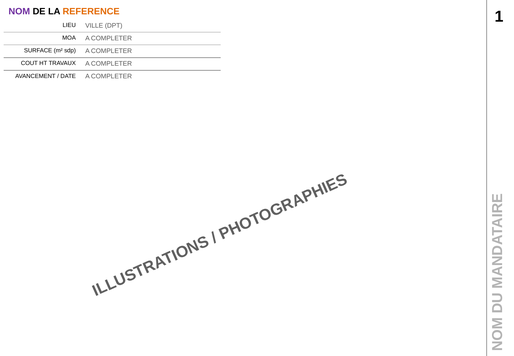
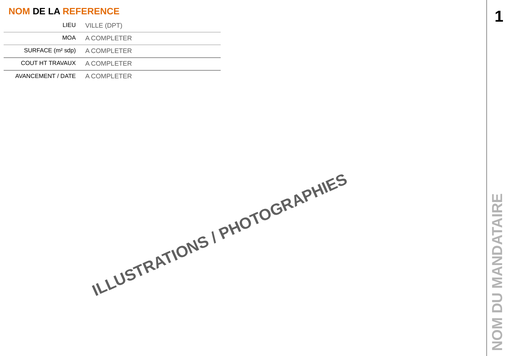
NOM colour: purple -> orange (19, 11)
